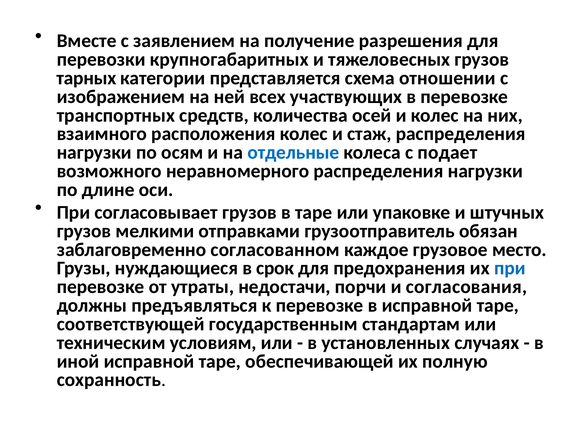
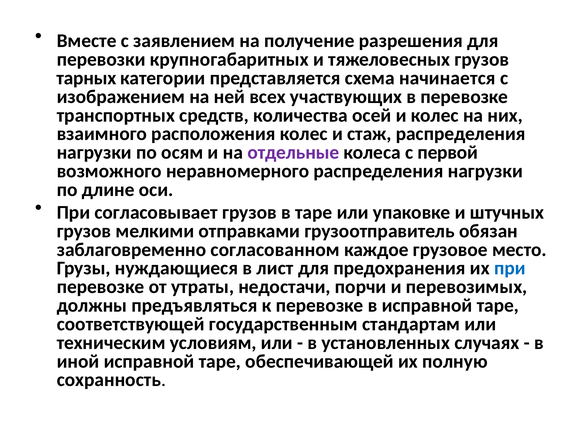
отношении: отношении -> начинается (447, 78)
отдельные colour: blue -> purple (293, 153)
подает: подает -> первой (448, 153)
срок: срок -> лист (275, 269)
согласования: согласования -> перевозимых (467, 287)
